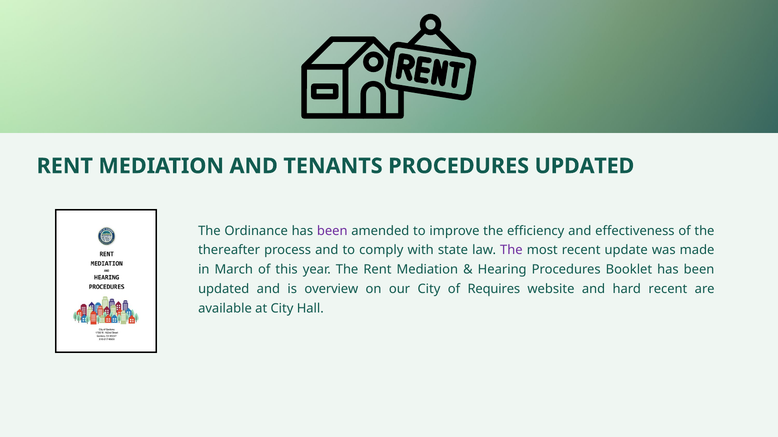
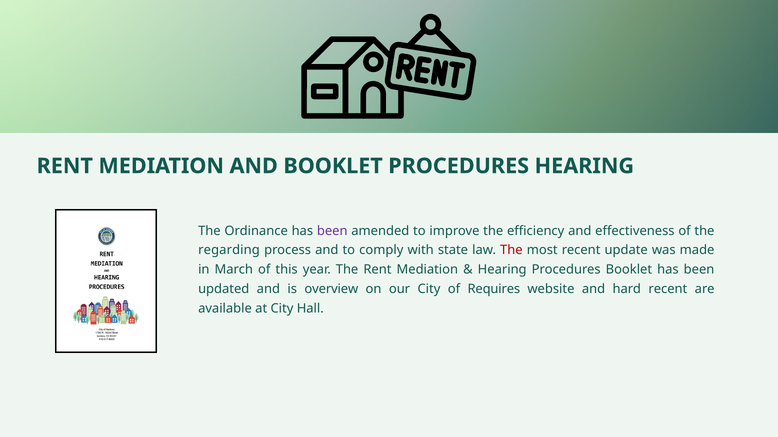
AND TENANTS: TENANTS -> BOOKLET (333, 166)
PROCEDURES UPDATED: UPDATED -> HEARING (584, 166)
thereafter: thereafter -> regarding (229, 251)
The colour: purple -> red (511, 251)
